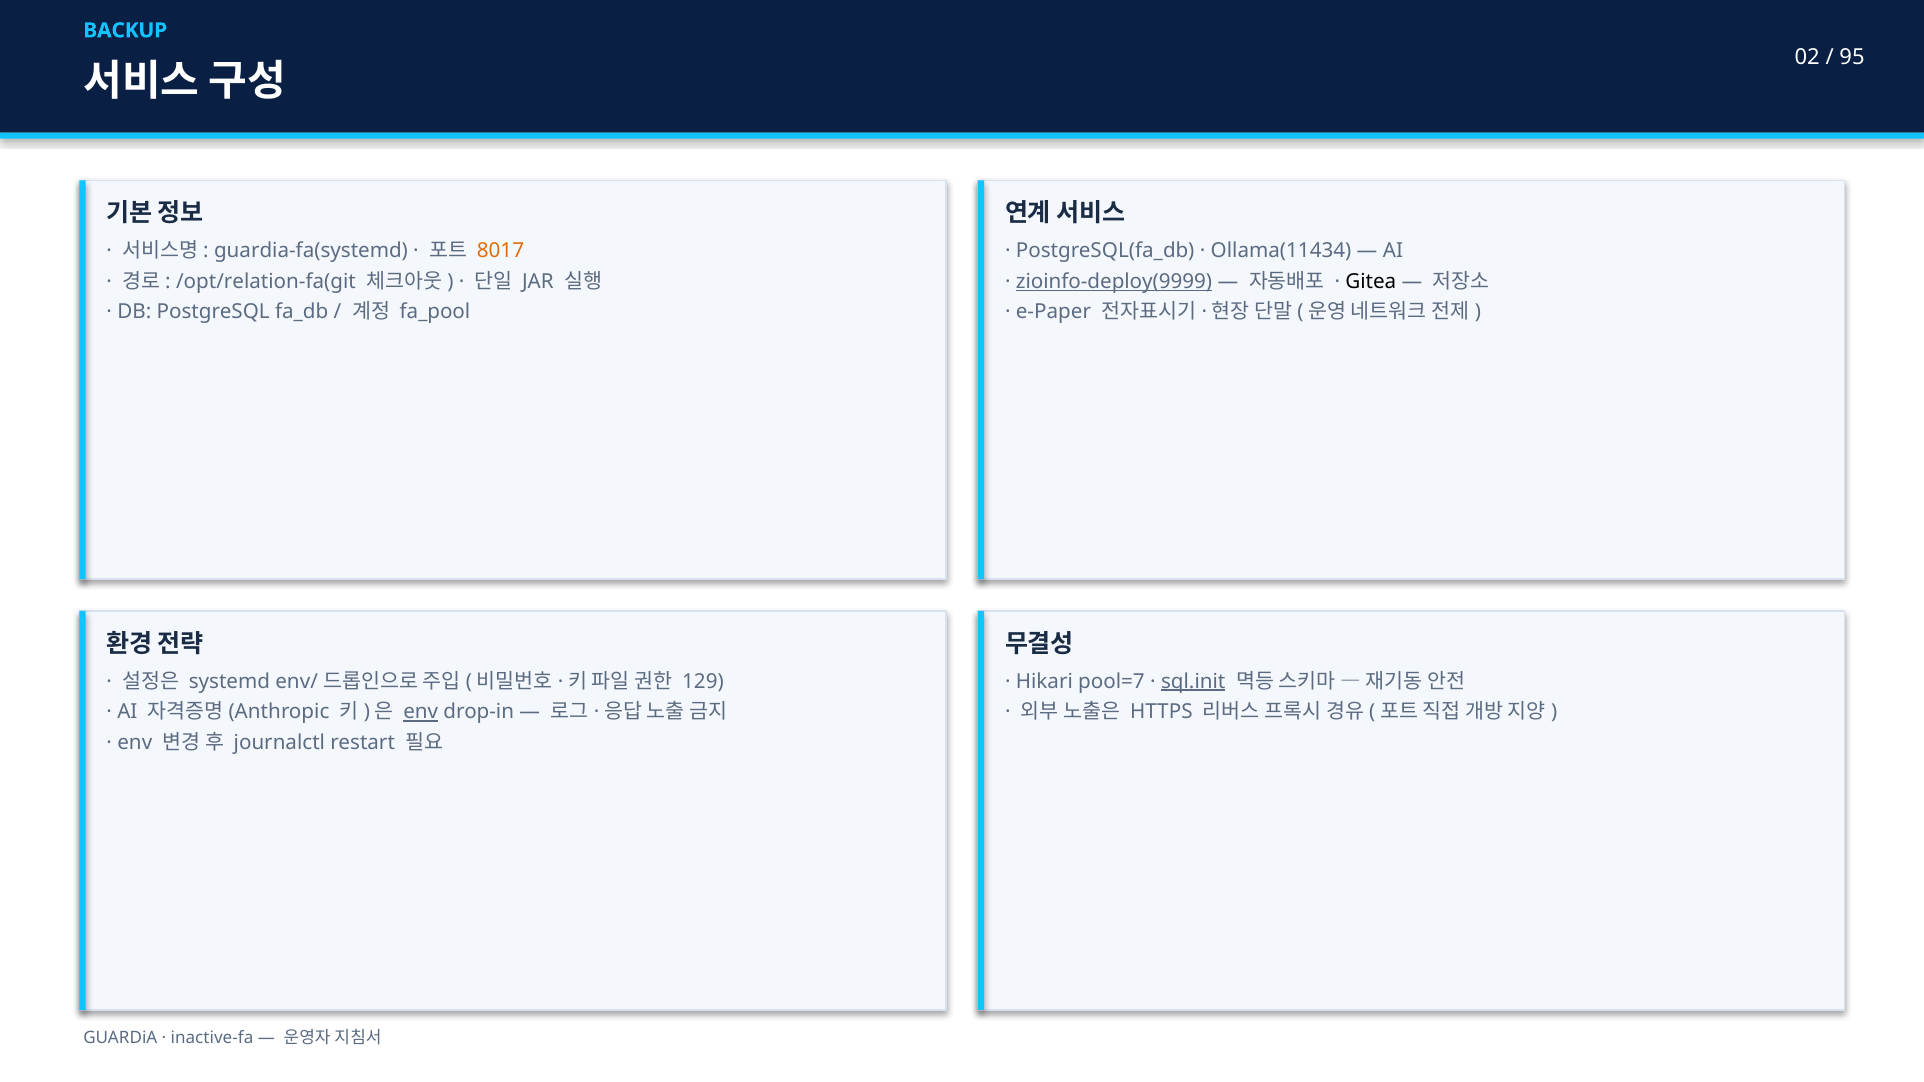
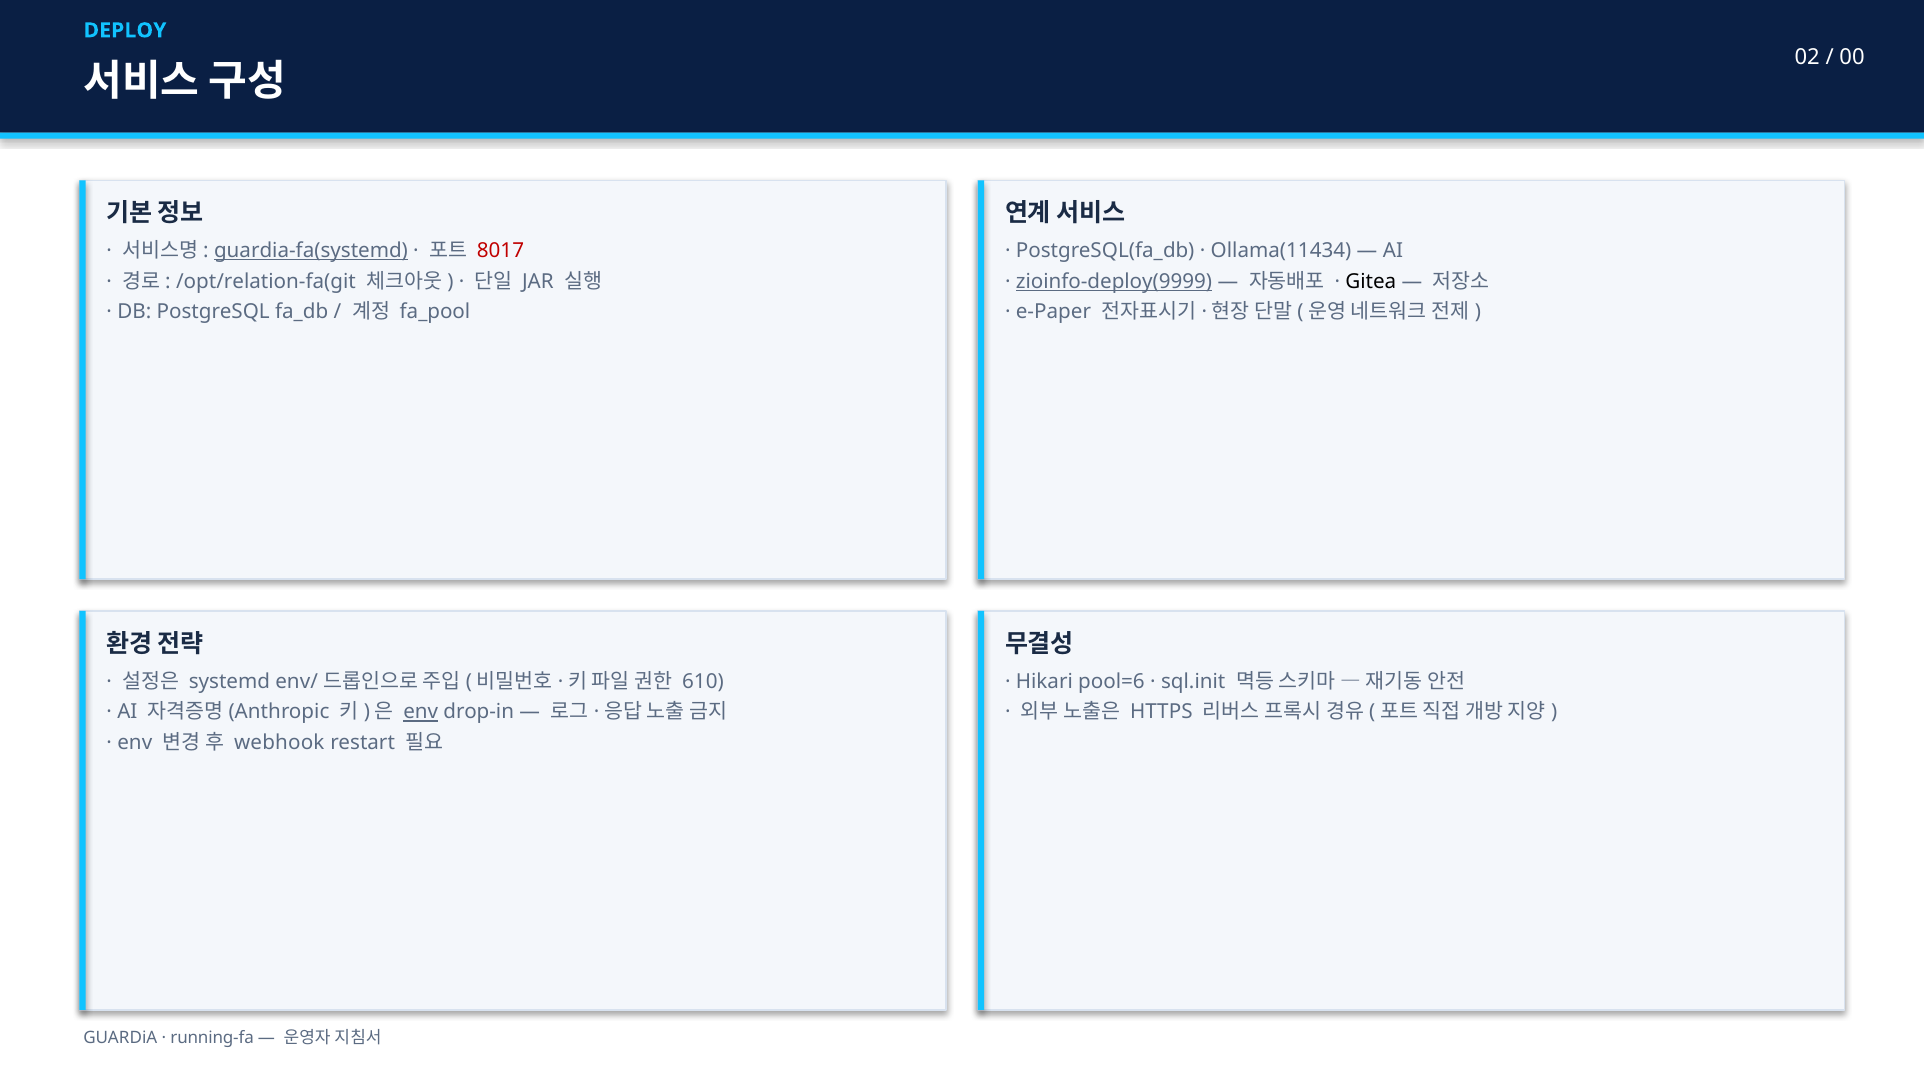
BACKUP: BACKUP -> DEPLOY (125, 30)
95: 95 -> 00 (1852, 57)
guardia-fa(systemd underline: none -> present (311, 251)
8017 colour: orange -> red (501, 251)
129: 129 -> 610 (703, 681)
pool=7: pool=7 -> pool=6 (1111, 681)
sql.init underline: present -> none (1193, 681)
journalctl: journalctl -> webhook (279, 743)
inactive-fa: inactive-fa -> running-fa (212, 1038)
